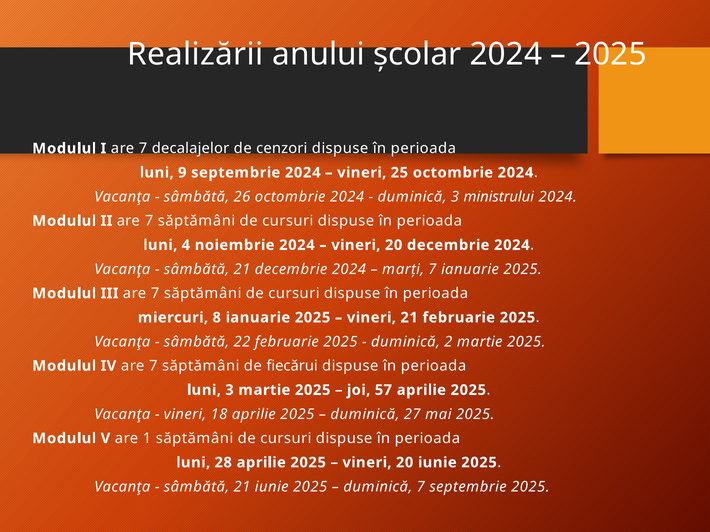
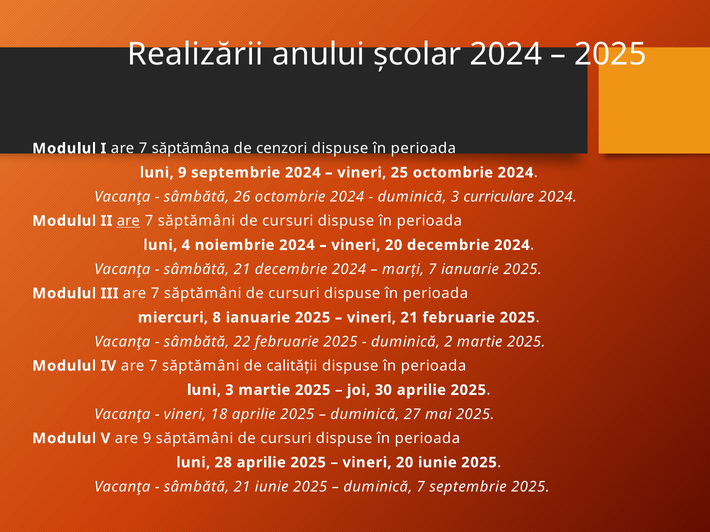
decalajelor: decalajelor -> săptămâna (191, 149)
ministrului: ministrului -> curriculare (499, 197)
are underline: none -> present (128, 221)
fiecărui: fiecărui -> calității (292, 366)
57: 57 -> 30 (383, 390)
are 1: 1 -> 9 (147, 439)
